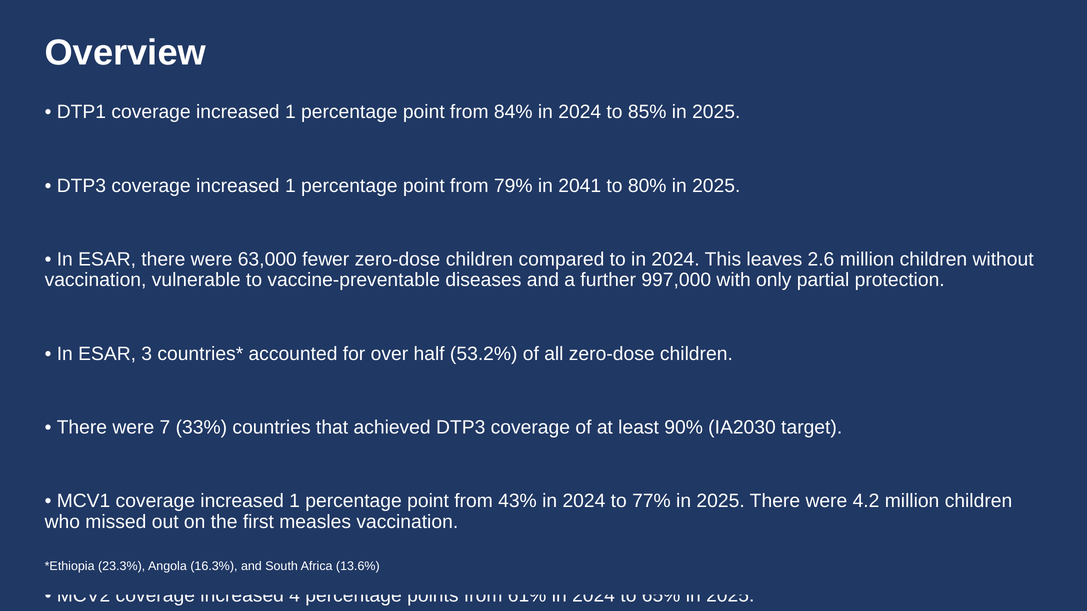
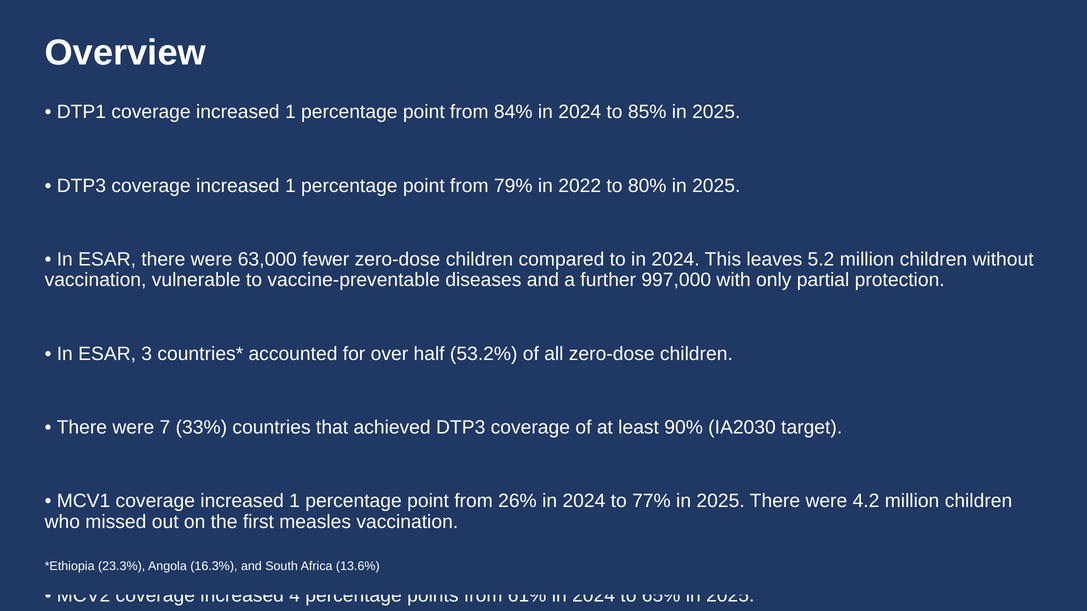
2041: 2041 -> 2022 (580, 186)
2.6: 2.6 -> 5.2 (821, 259)
43%: 43% -> 26% (517, 501)
